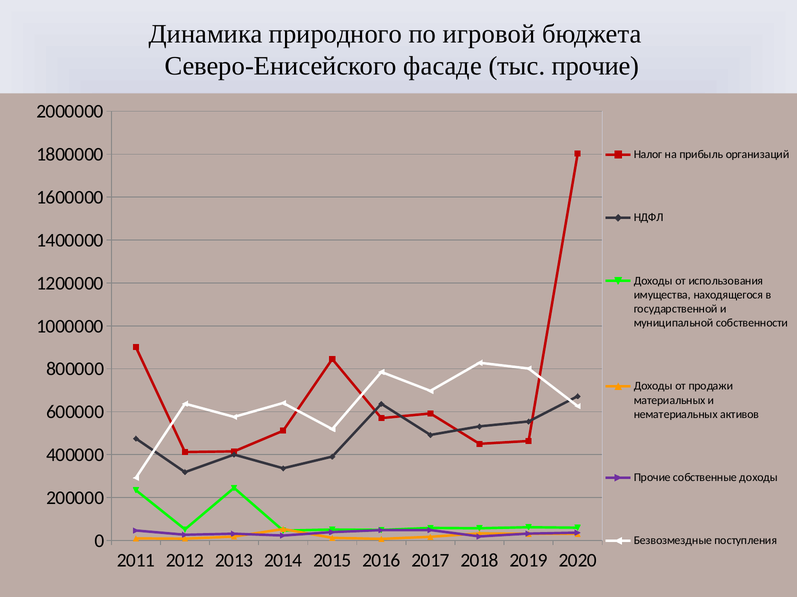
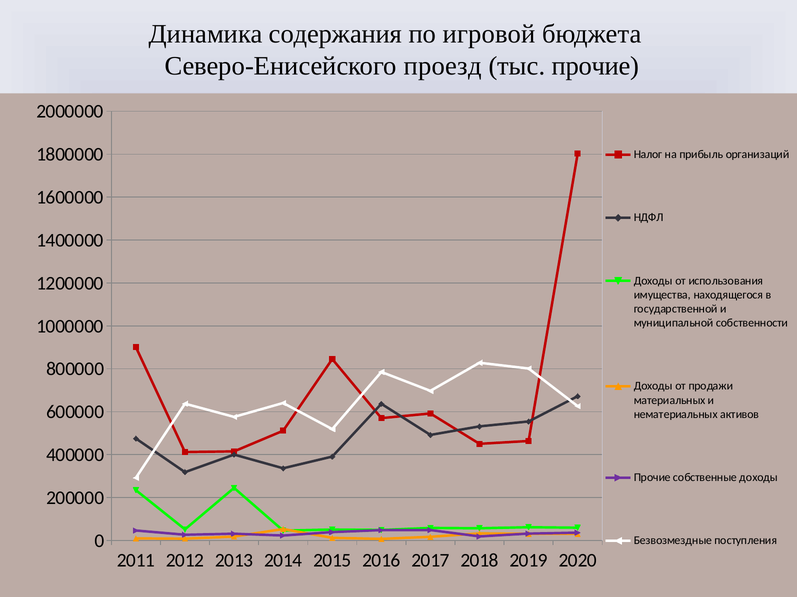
природного: природного -> содержания (336, 34)
фасаде: фасаде -> проезд (443, 66)
